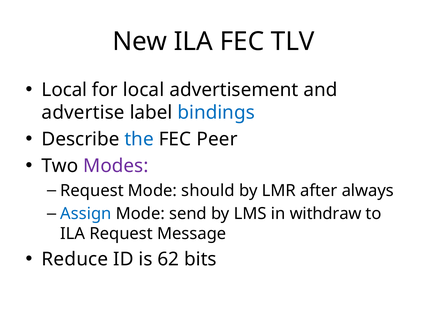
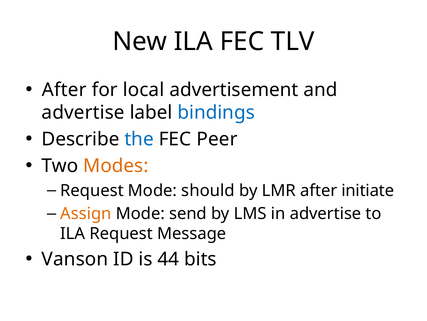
Local: Local -> After (64, 90)
Modes colour: purple -> orange (116, 166)
always: always -> initiate (368, 190)
Assign colour: blue -> orange (86, 213)
in withdraw: withdraw -> advertise (326, 213)
Reduce: Reduce -> Vanson (75, 258)
62: 62 -> 44 (168, 258)
